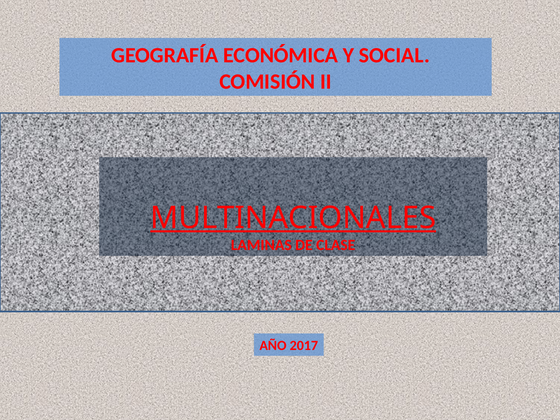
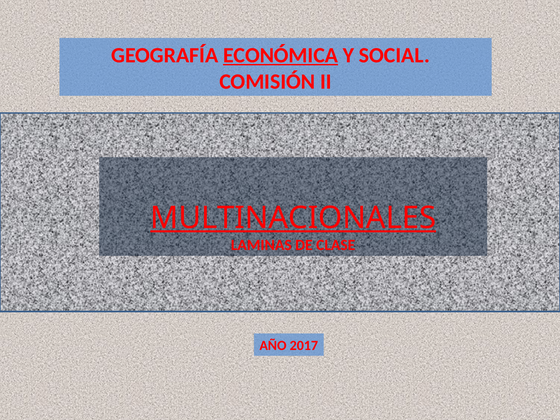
ECONÓMICA underline: none -> present (281, 55)
